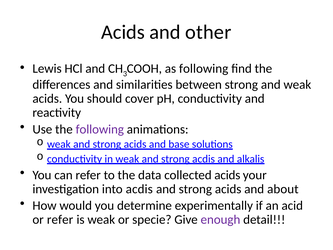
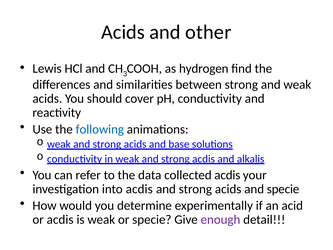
as following: following -> hydrogen (204, 69)
following colour: purple -> blue (100, 129)
collected acids: acids -> acdis (227, 175)
and about: about -> specie (283, 189)
or refer: refer -> acdis (60, 219)
